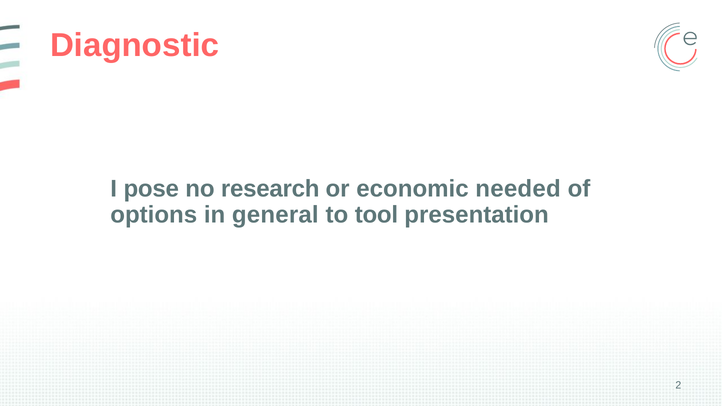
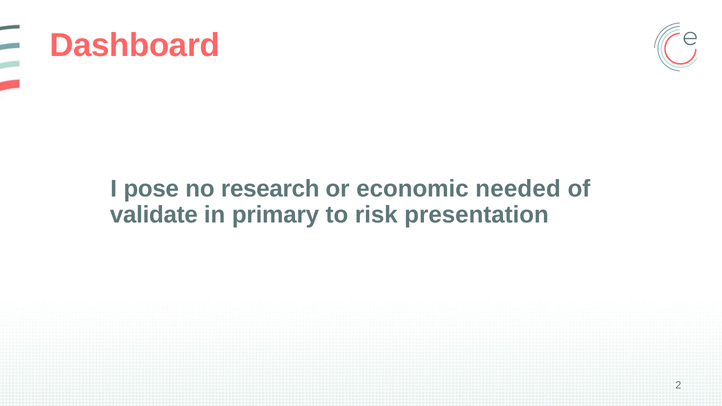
Diagnostic: Diagnostic -> Dashboard (135, 45)
options: options -> validate (154, 215)
general: general -> primary (276, 215)
tool: tool -> risk (376, 215)
